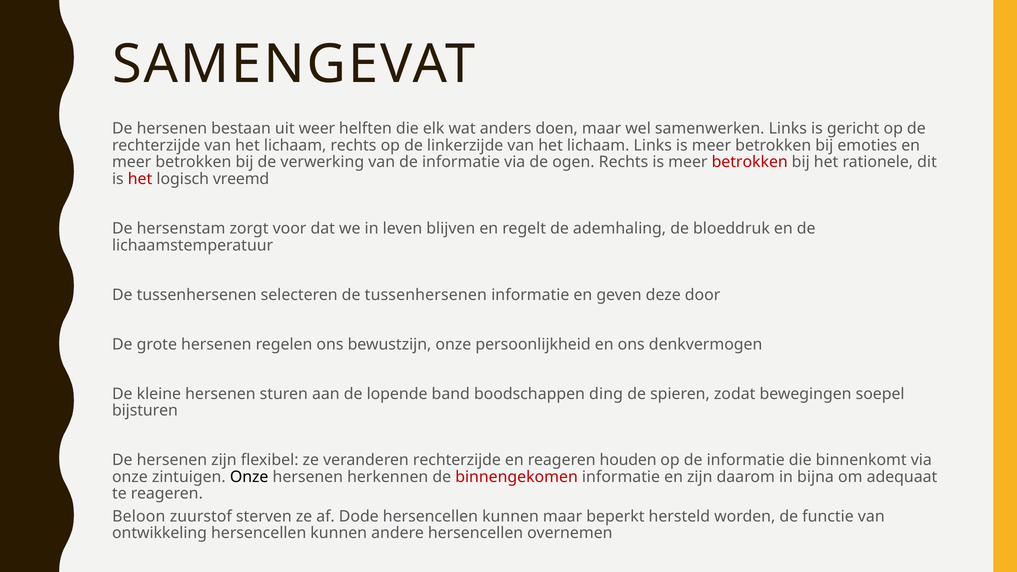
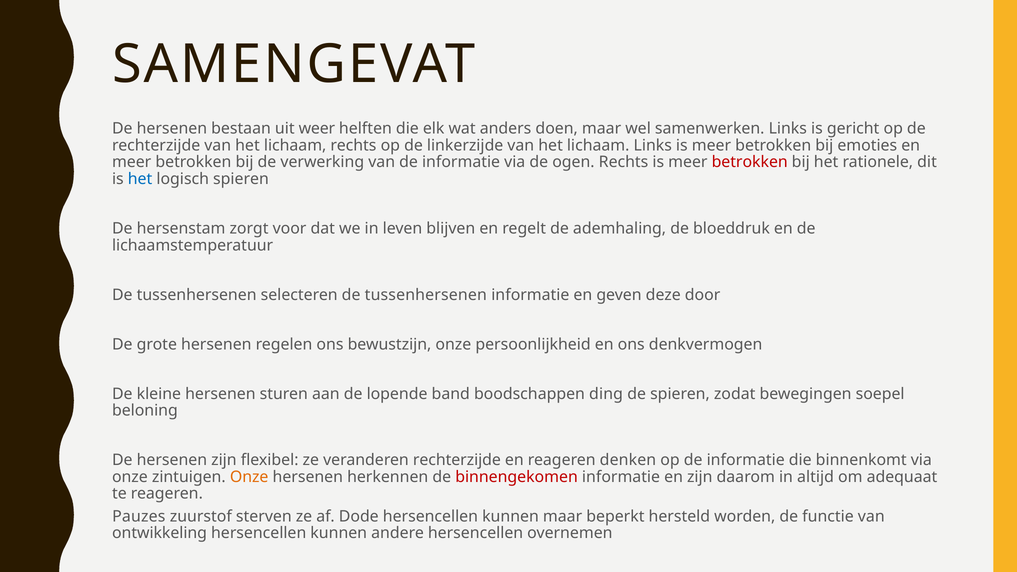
het colour: red -> blue (140, 179)
logisch vreemd: vreemd -> spieren (241, 179)
bijsturen: bijsturen -> beloning (145, 411)
houden: houden -> denken (628, 460)
Onze colour: black -> orange (249, 477)
bijna: bijna -> altijd (815, 477)
Beloon: Beloon -> Pauzes (139, 516)
